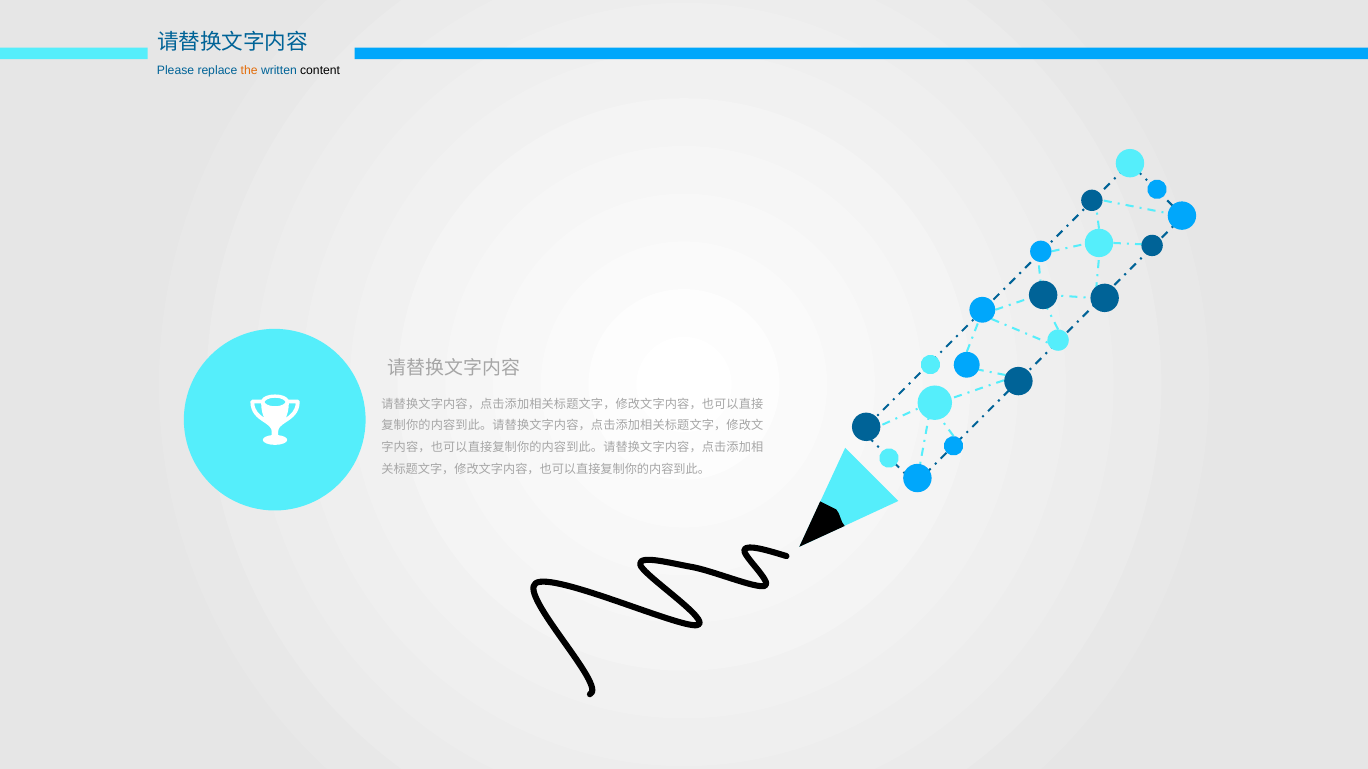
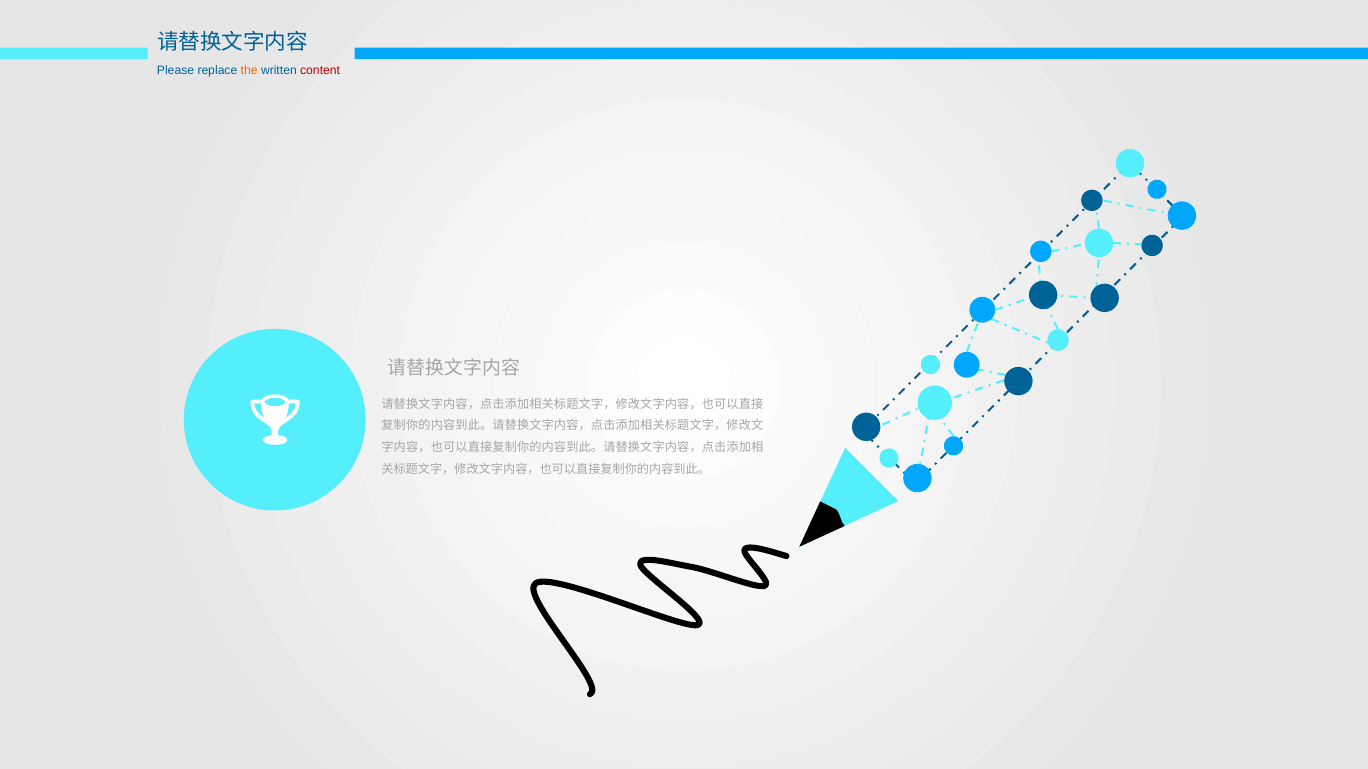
content colour: black -> red (320, 70)
